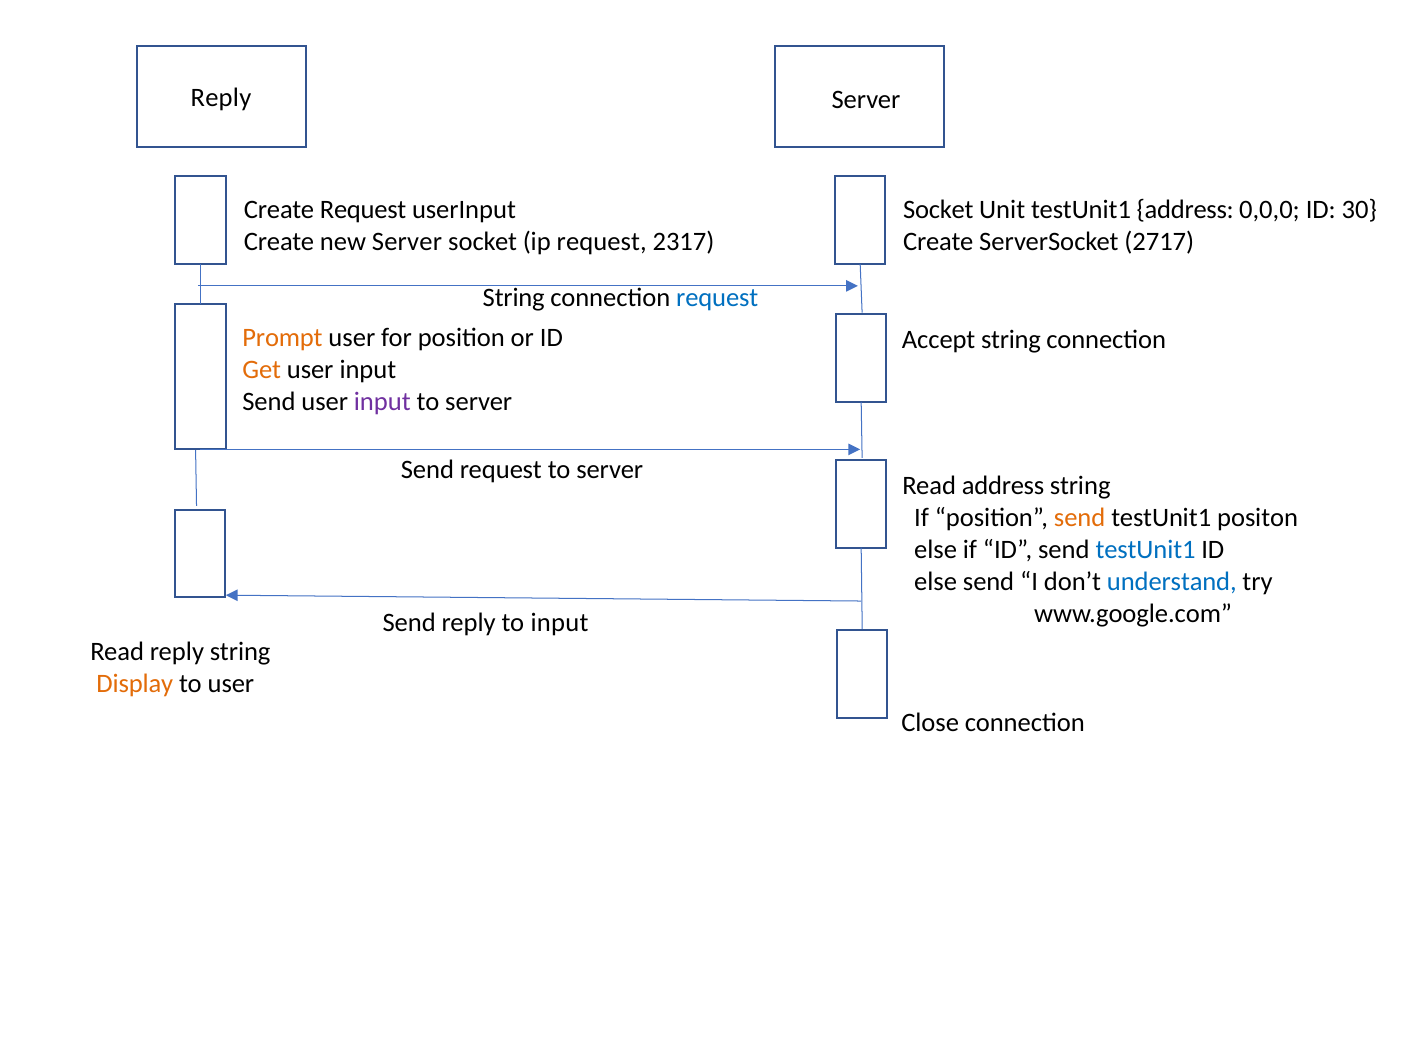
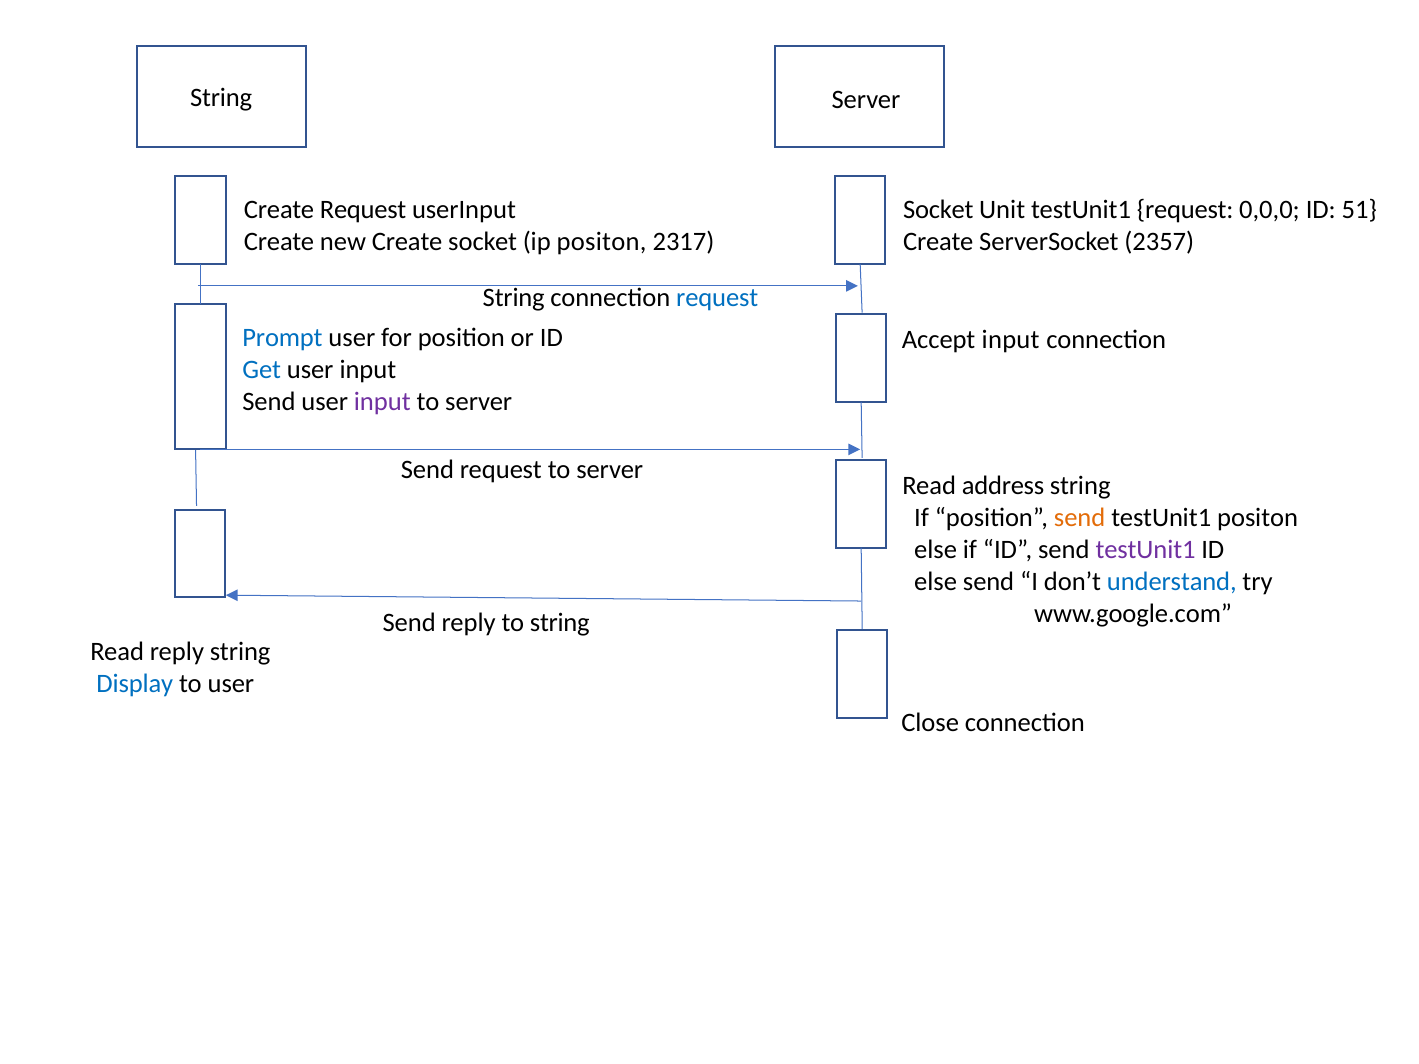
Reply: Reply -> String (221, 98)
testUnit1 address: address -> request (1185, 210)
30: 30 -> 51 (1359, 210)
new Server: Server -> Create (407, 242)
ip request: request -> positon (602, 242)
2717: 2717 -> 2357 (1159, 242)
Prompt colour: orange -> blue (282, 338)
Accept string: string -> input (1011, 340)
Get colour: orange -> blue (262, 369)
testUnit1 colour: blue -> purple (1146, 550)
to input: input -> string (560, 623)
Display colour: orange -> blue (135, 683)
